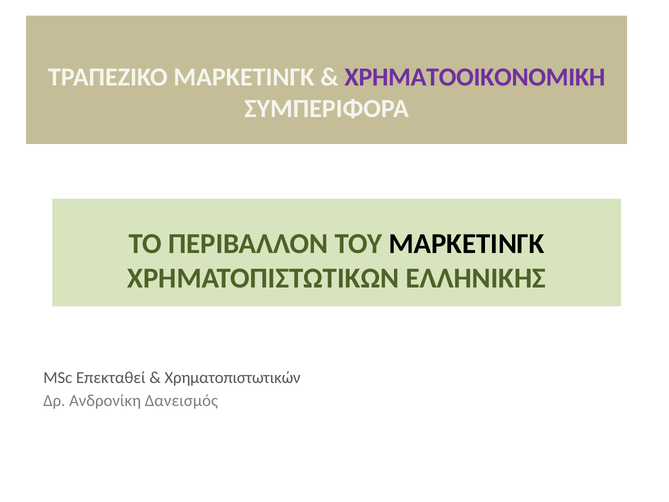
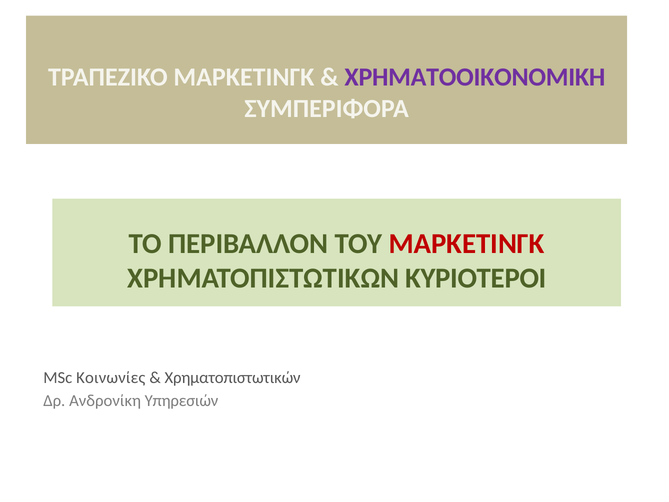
ΜΑΡΚΕΤΙΝΓΚ colour: black -> red (466, 244)
ΕΛΛΗΝΙΚΗΣ: ΕΛΛΗΝΙΚΗΣ -> ΚΥΡΙΟΤΕΡΟΙ (476, 278)
Επεκταθεί: Επεκταθεί -> Κοινωνίες (111, 377)
Δανεισμός: Δανεισμός -> Υπηρεσιών (181, 401)
